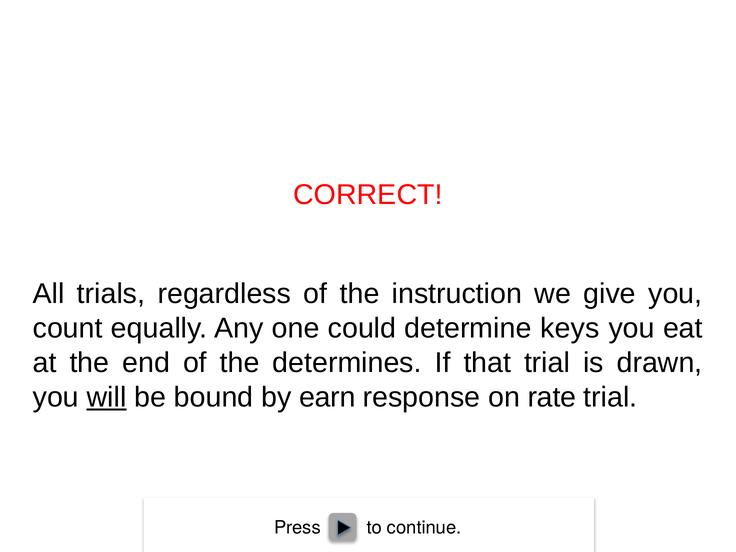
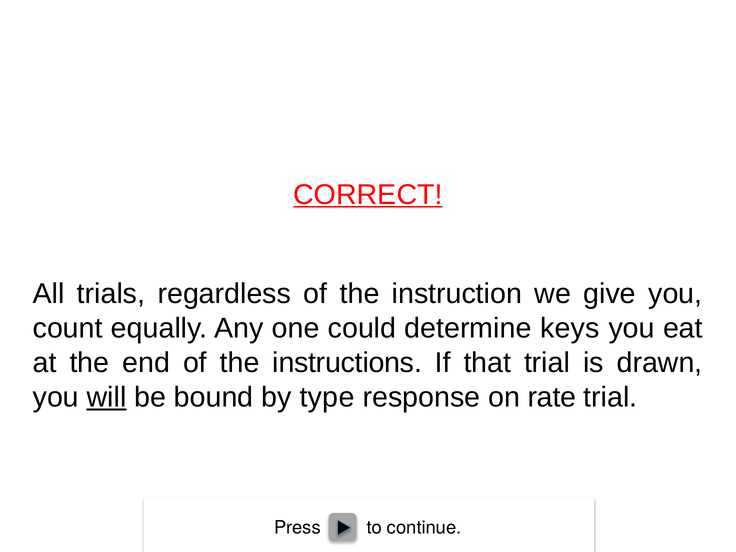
CORRECT underline: none -> present (368, 195)
determines: determines -> instructions (347, 363)
earn: earn -> type (327, 397)
